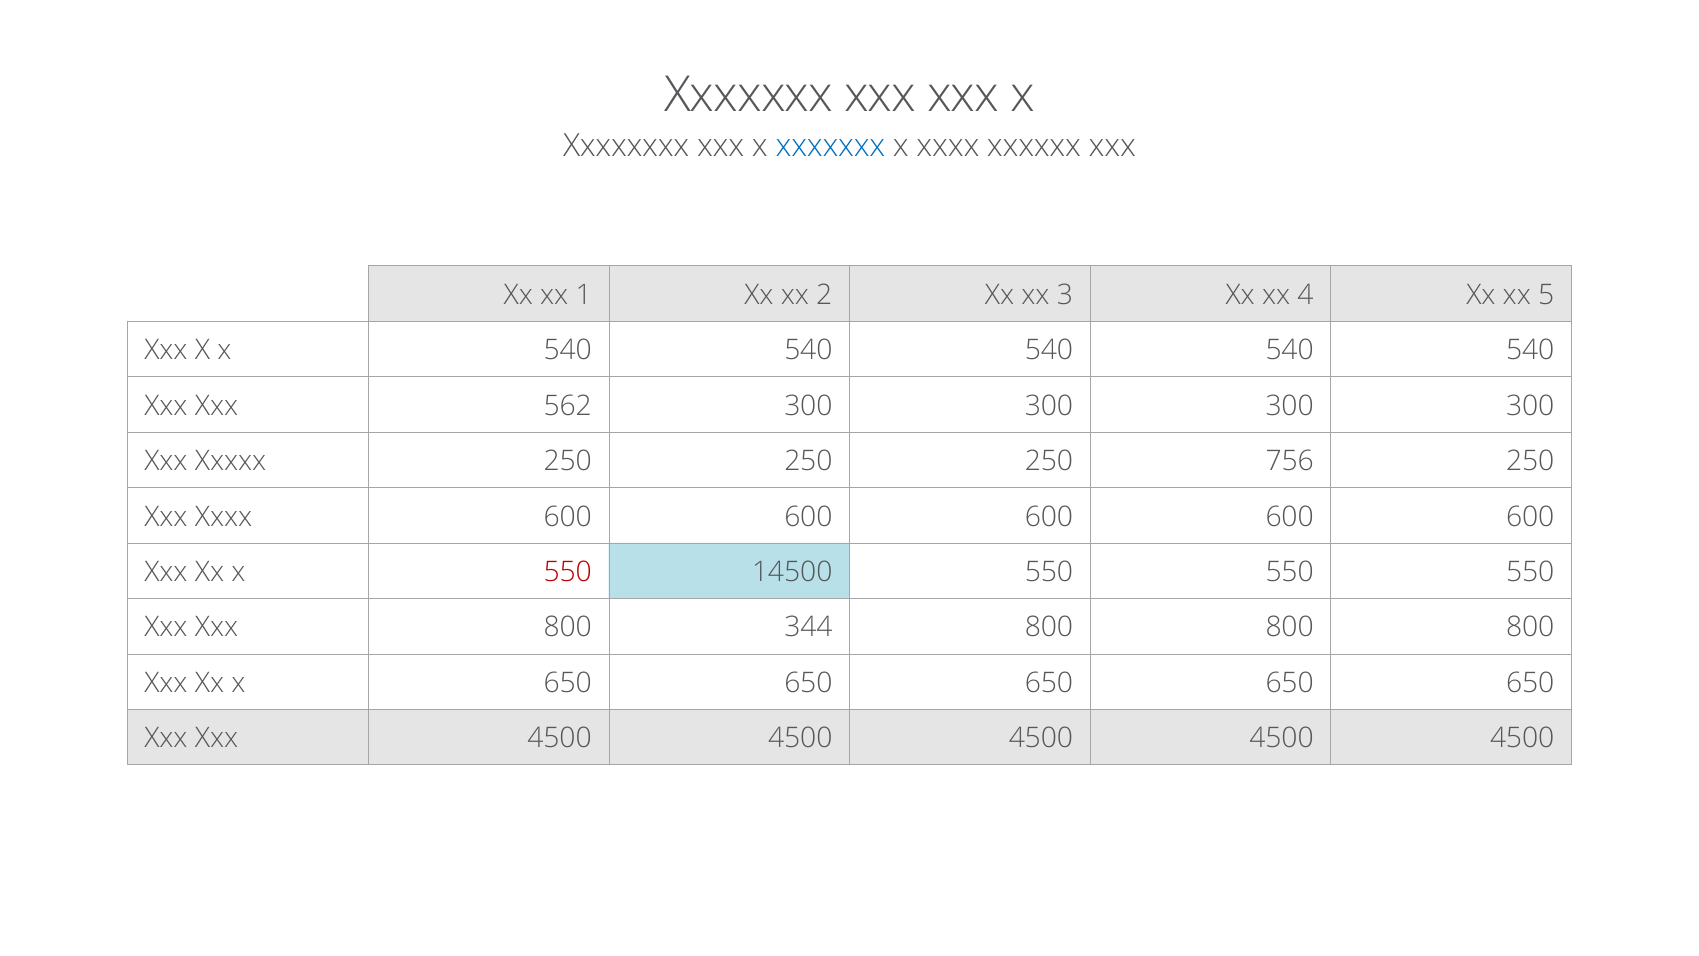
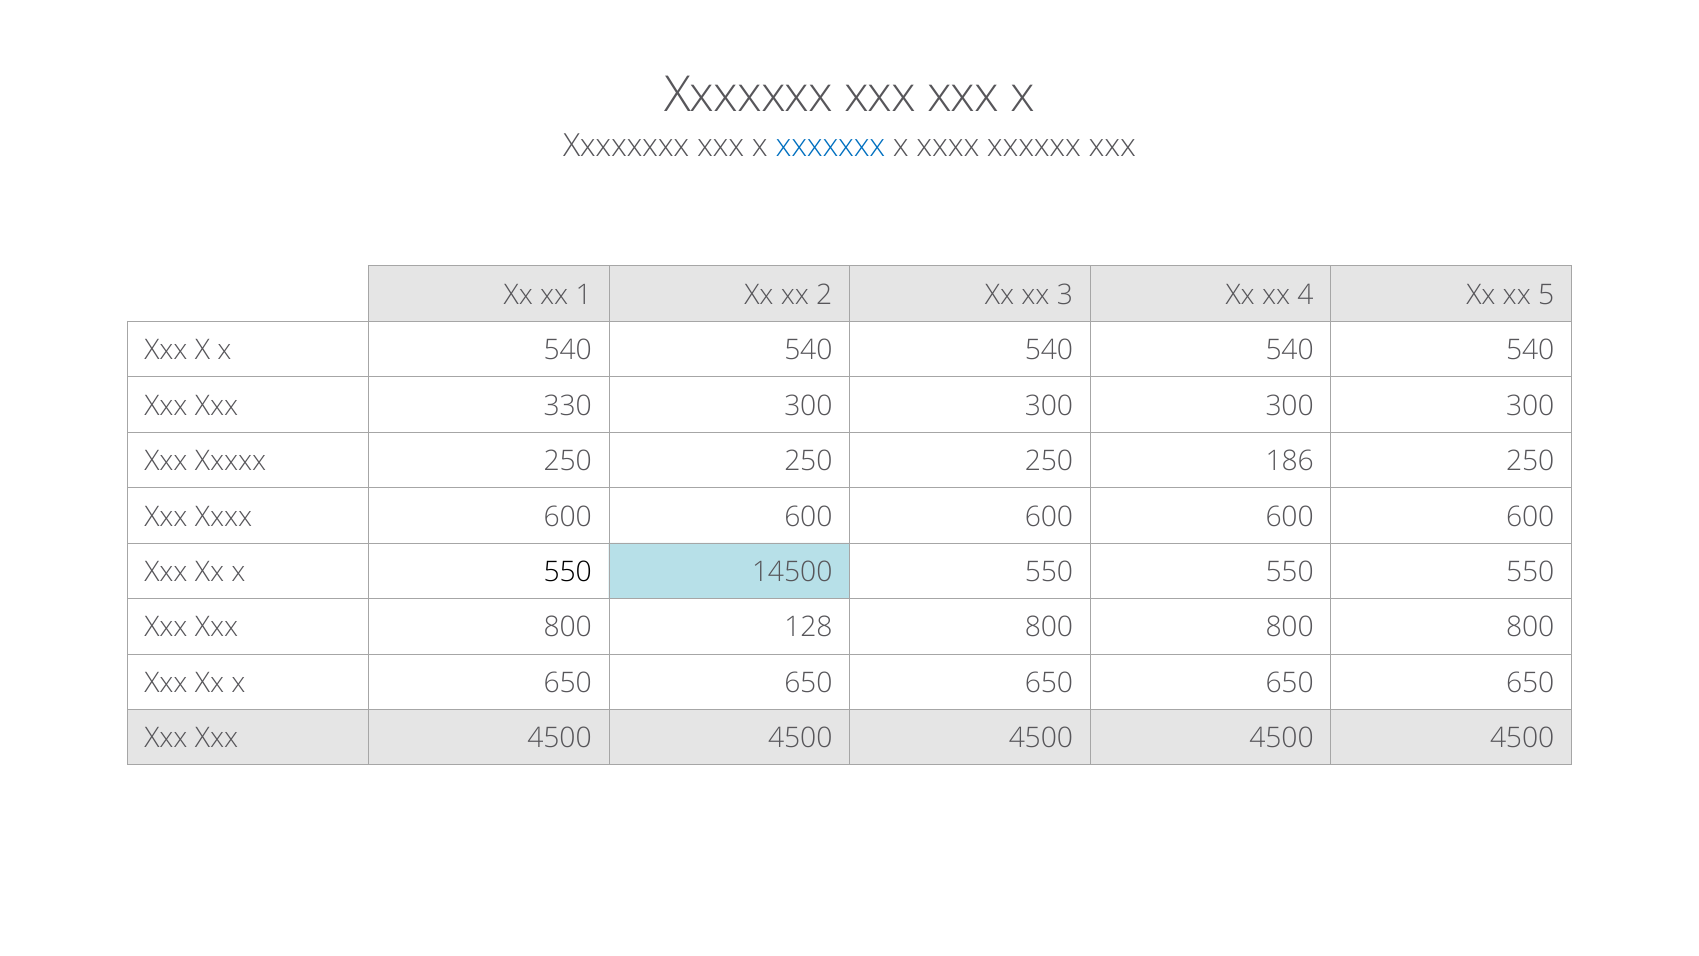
562: 562 -> 330 (568, 406)
756: 756 -> 186 (1290, 461)
550 colour: red -> black (568, 572)
344: 344 -> 128 (808, 627)
